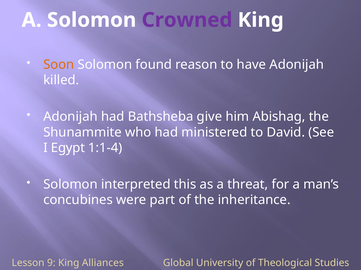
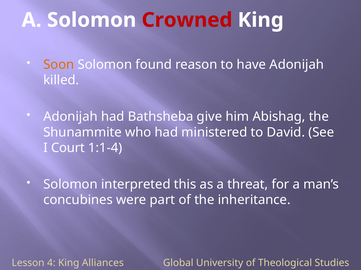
Crowned colour: purple -> red (187, 20)
Egypt: Egypt -> Court (68, 148)
9: 9 -> 4 (51, 263)
